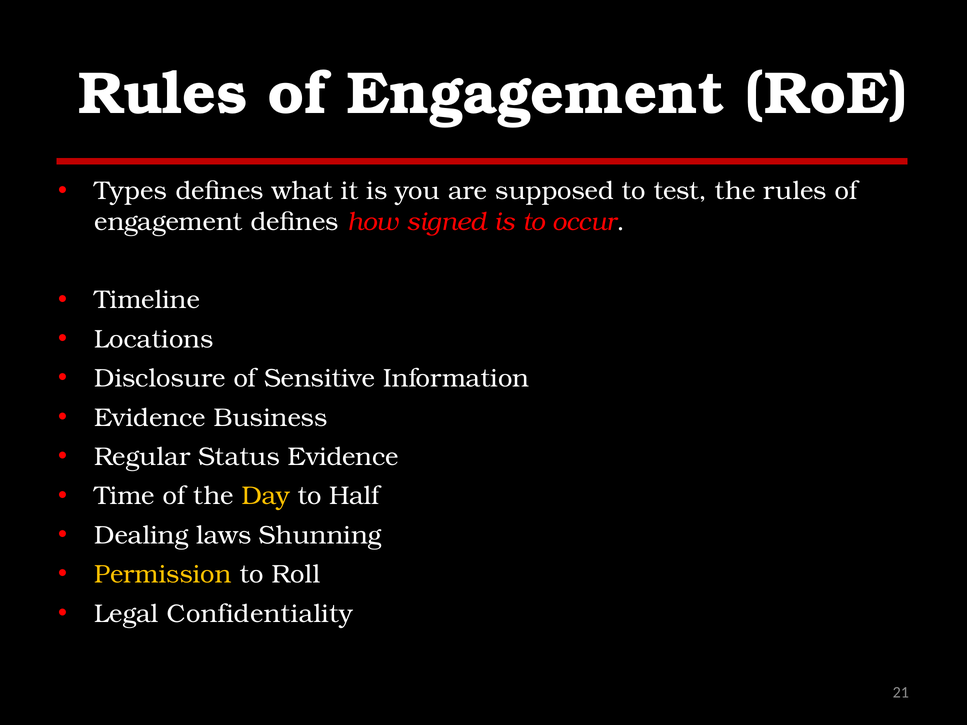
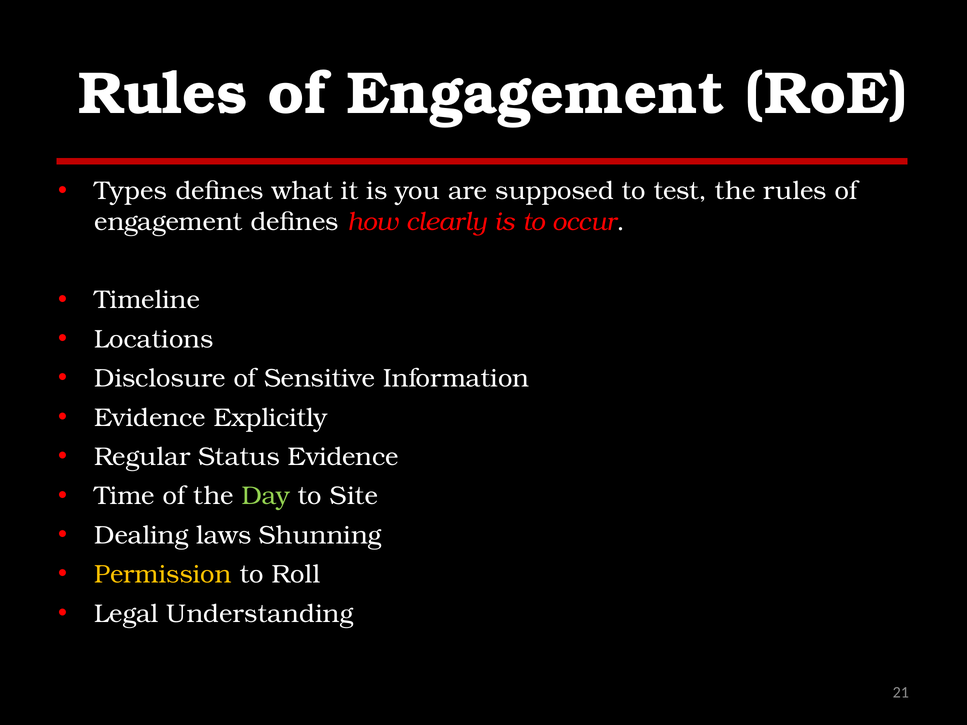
signed: signed -> clearly (446, 222)
Business: Business -> Explicitly (271, 418)
Day colour: yellow -> light green (266, 496)
Half: Half -> Site (354, 496)
Confidentiality: Confidentiality -> Understanding (260, 614)
